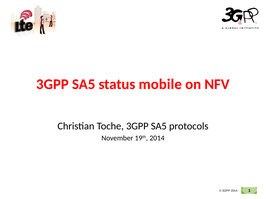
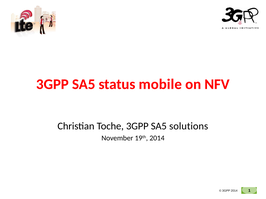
protocols: protocols -> solutions (189, 126)
